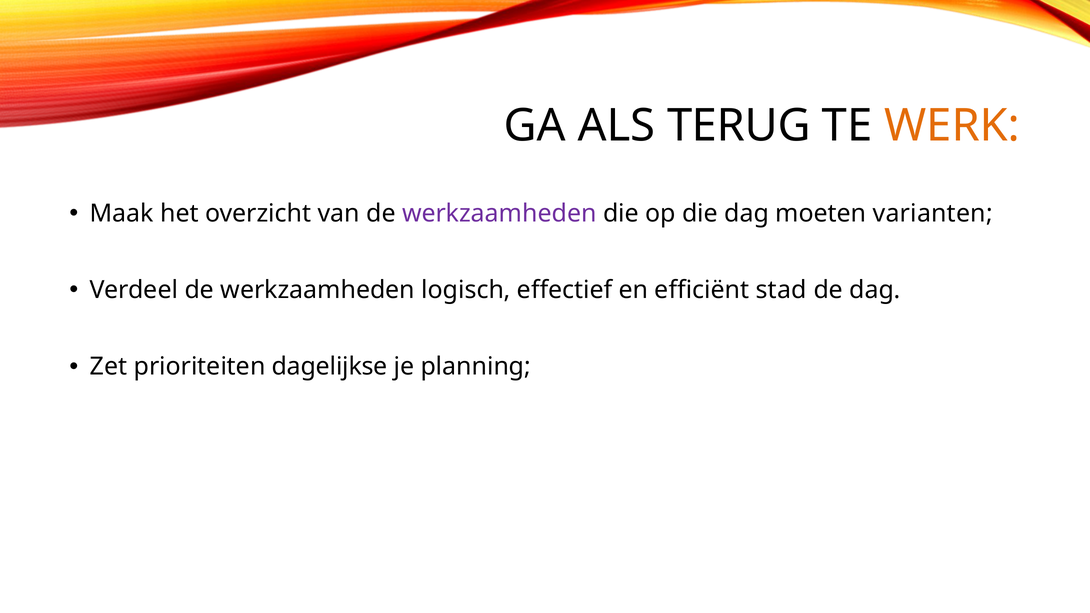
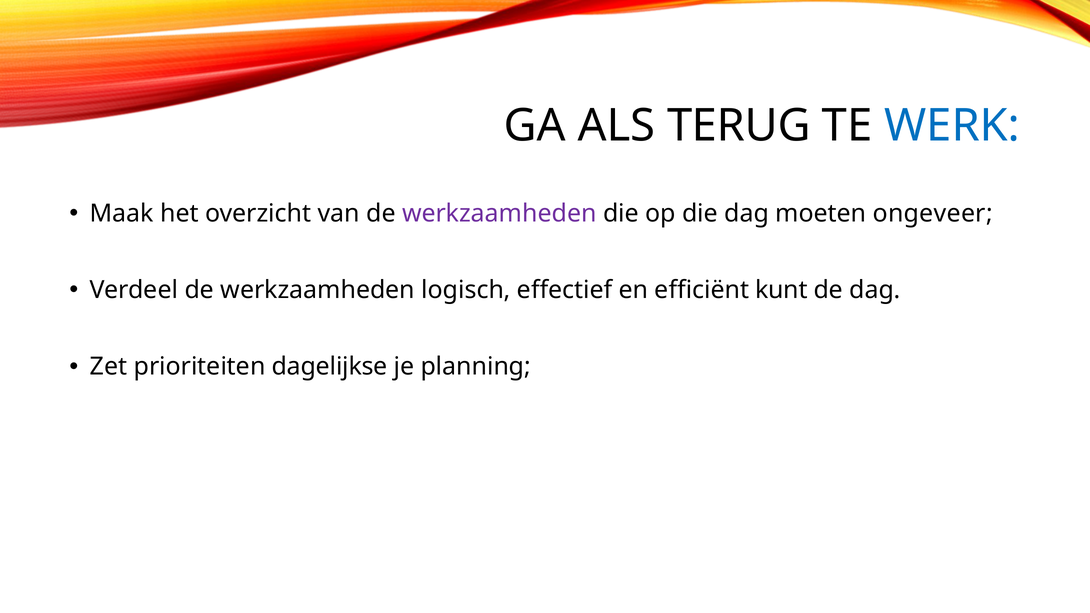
WERK colour: orange -> blue (952, 126)
varianten: varianten -> ongeveer (933, 214)
stad: stad -> kunt (781, 290)
